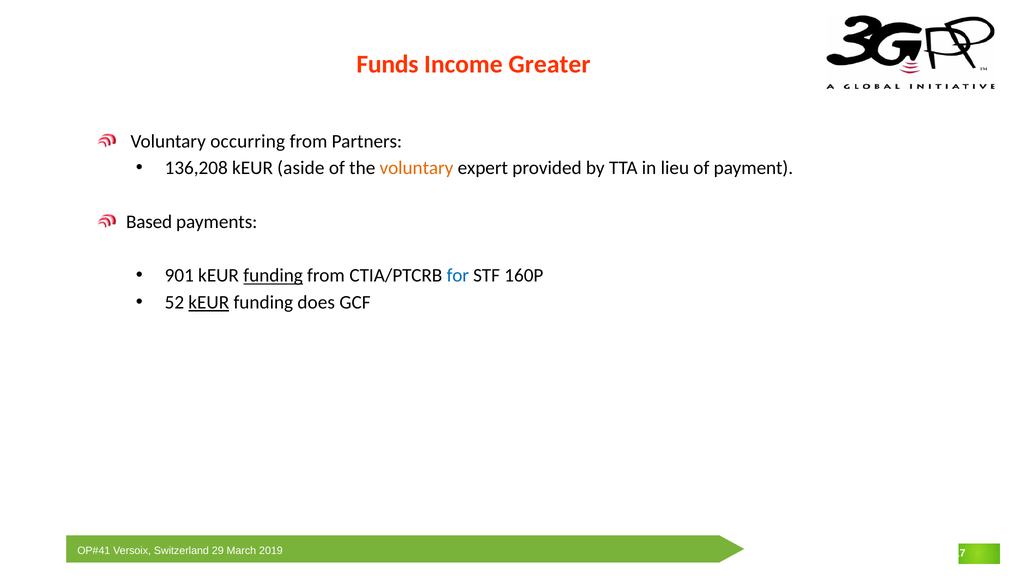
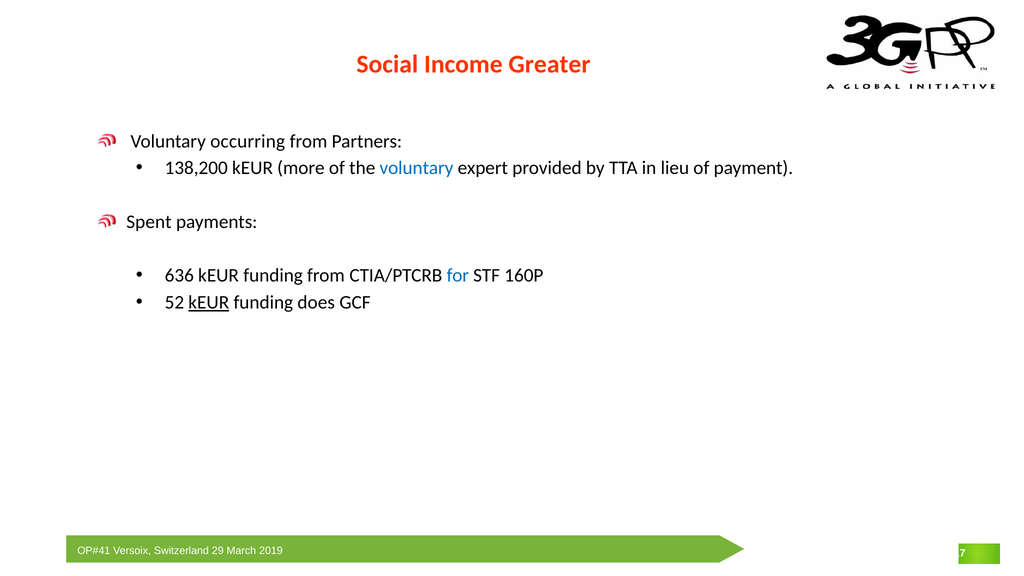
Funds: Funds -> Social (387, 64)
136,208: 136,208 -> 138,200 (196, 168)
aside: aside -> more (301, 168)
voluntary colour: orange -> blue (417, 168)
Based: Based -> Spent (149, 222)
901: 901 -> 636 (179, 276)
funding underline: present -> none (273, 276)
